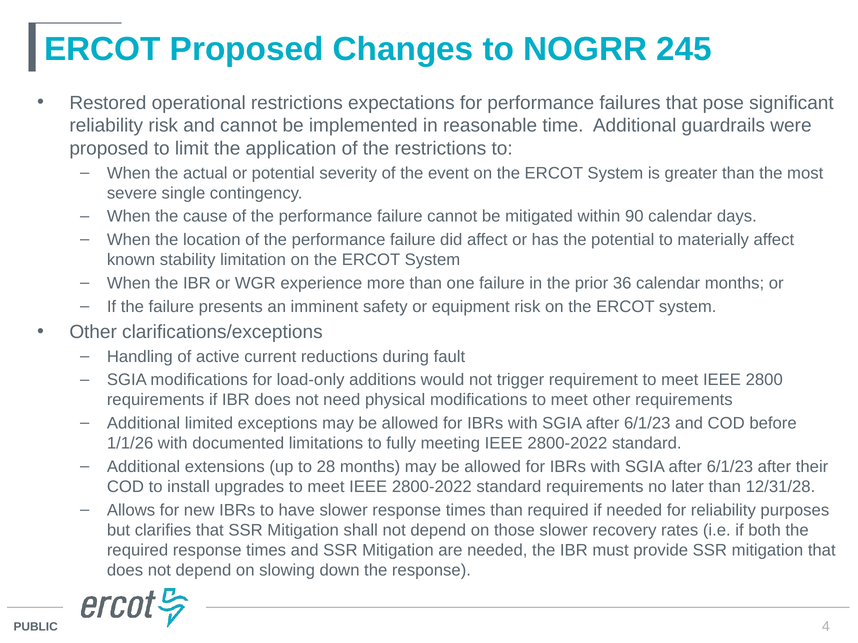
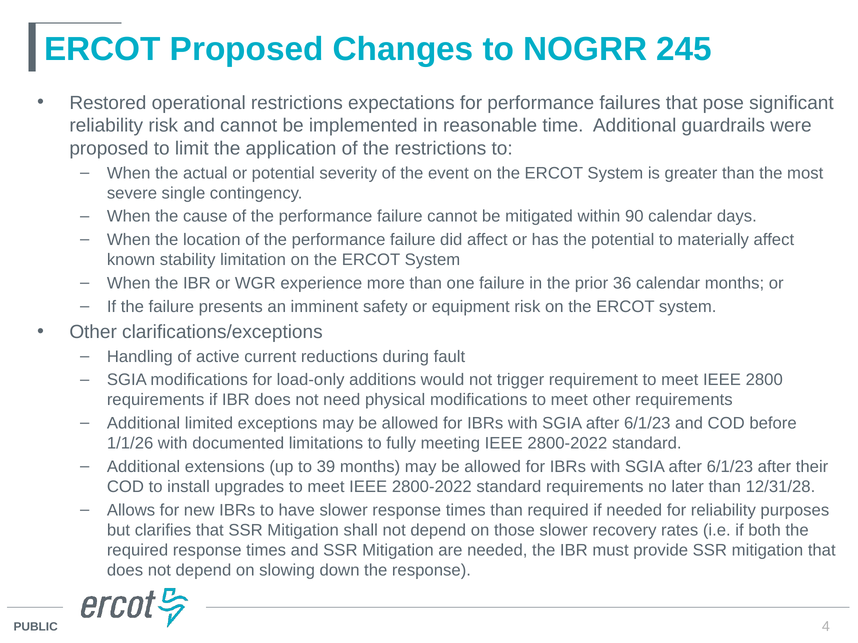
28: 28 -> 39 (326, 467)
